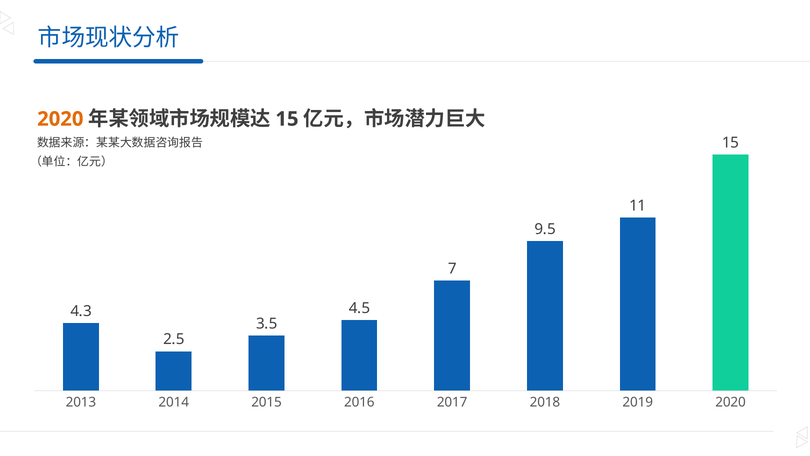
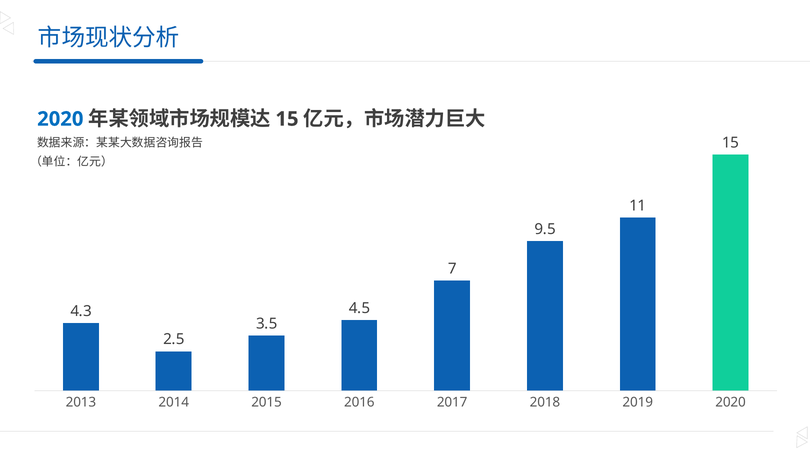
2020 colour: orange -> blue (60, 119)
